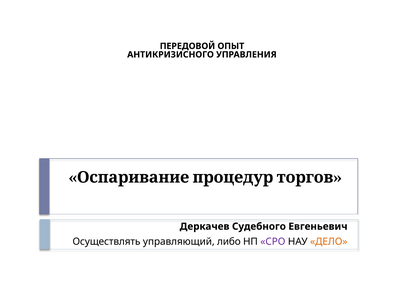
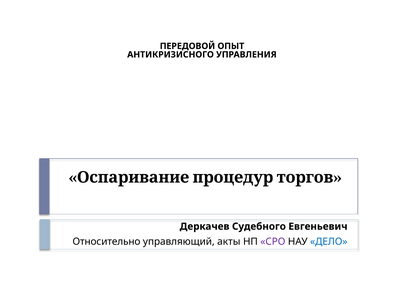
Осуществлять: Осуществлять -> Относительно (106, 242)
либо: либо -> акты (229, 242)
ДЕЛО colour: orange -> blue (329, 242)
